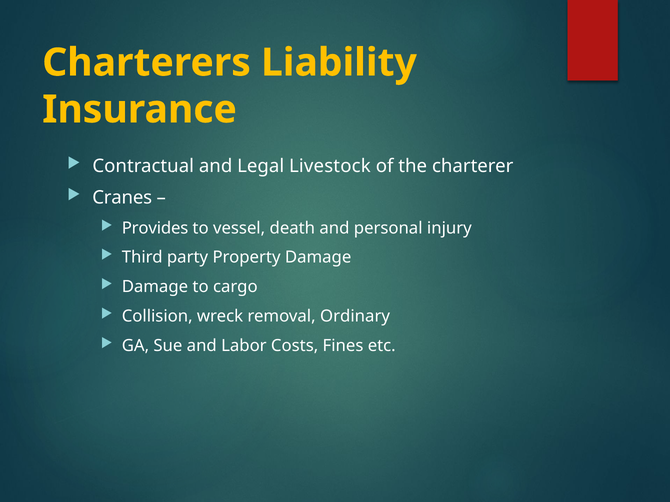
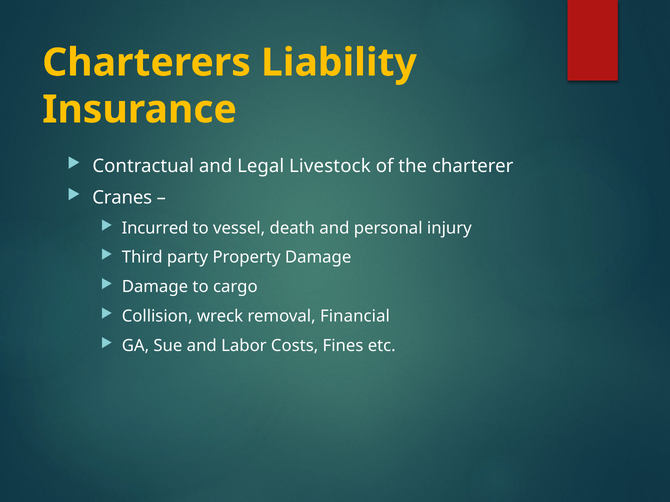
Provides: Provides -> Incurred (155, 228)
Ordinary: Ordinary -> Financial (355, 317)
